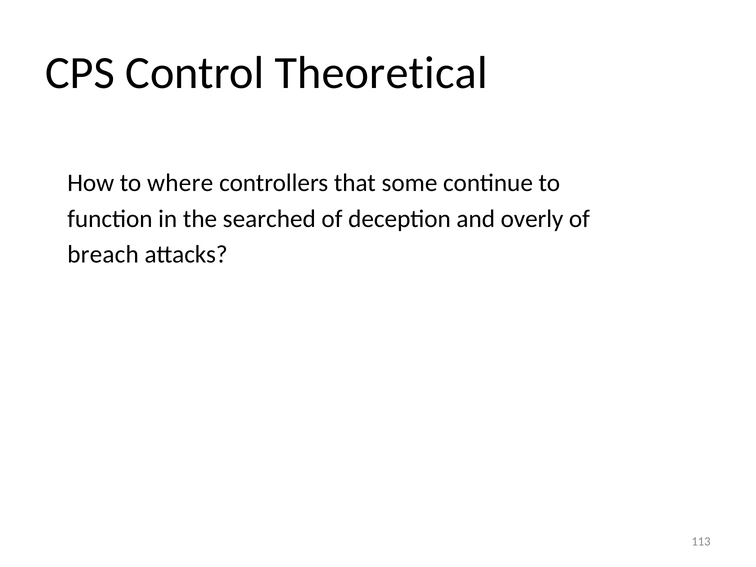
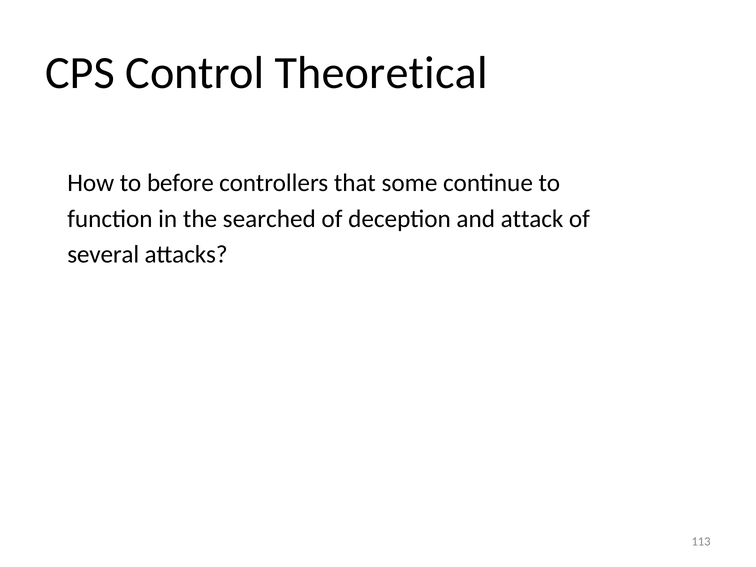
where: where -> before (180, 183)
overly: overly -> attack (532, 219)
breach: breach -> several (103, 254)
